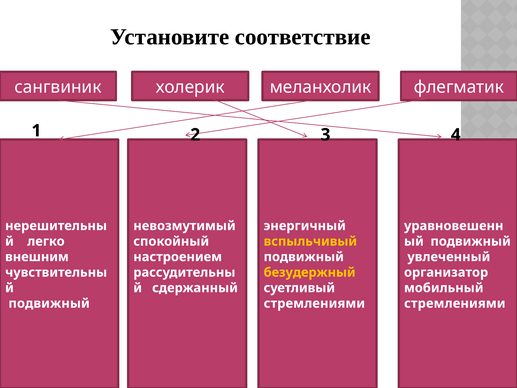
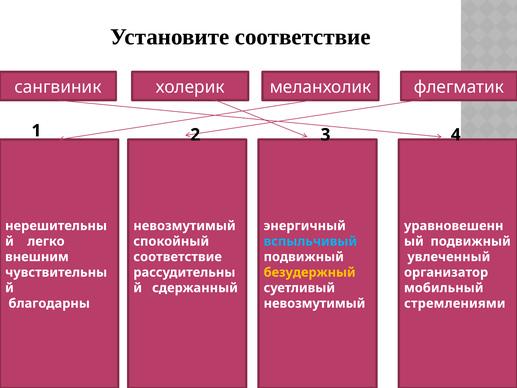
вспыльчивый colour: yellow -> light blue (310, 241)
настроением: настроением -> соответствие (178, 257)
подвижный: подвижный -> благодарны (49, 303)
стремлениями: стремлениями -> невозмутимый (314, 303)
